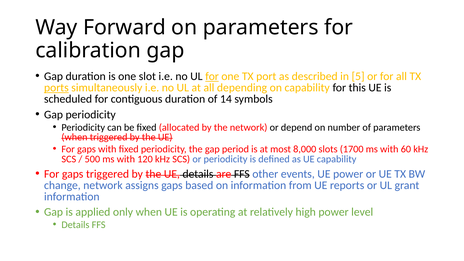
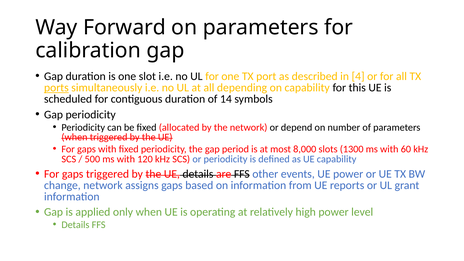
for underline: present -> none (212, 76)
5: 5 -> 4 (358, 76)
1700: 1700 -> 1300 (352, 149)
